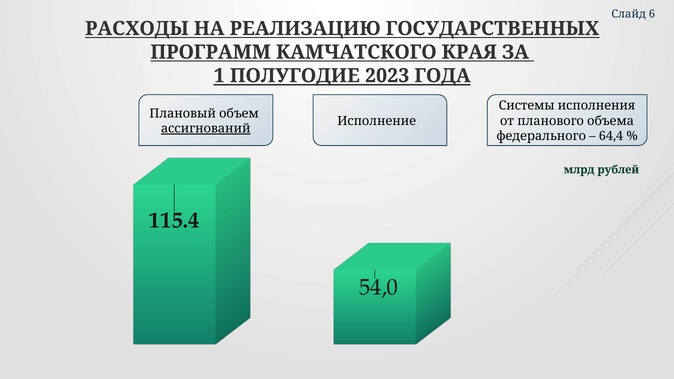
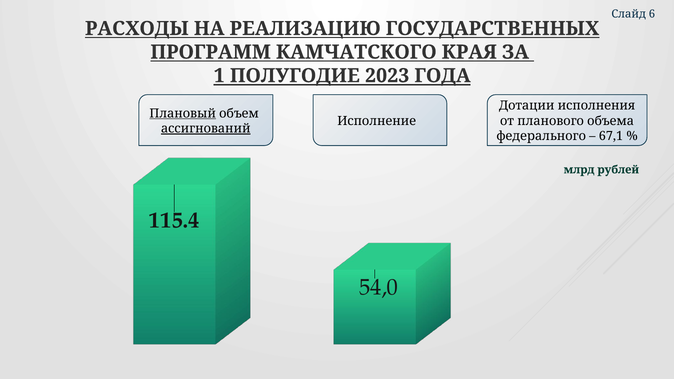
Системы: Системы -> Дотации (527, 106)
Плановый underline: none -> present (183, 113)
64,4: 64,4 -> 67,1 (611, 136)
